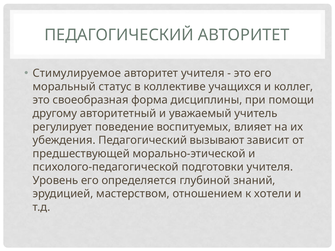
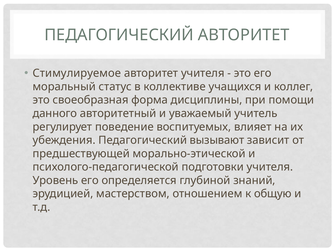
другому: другому -> данного (55, 114)
хотели: хотели -> общую (273, 194)
